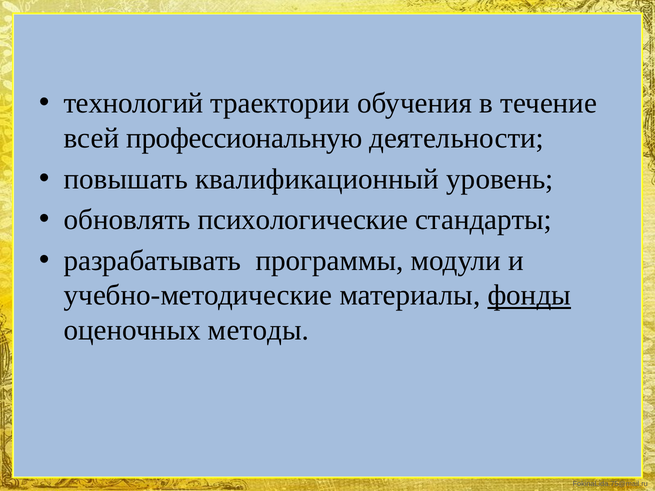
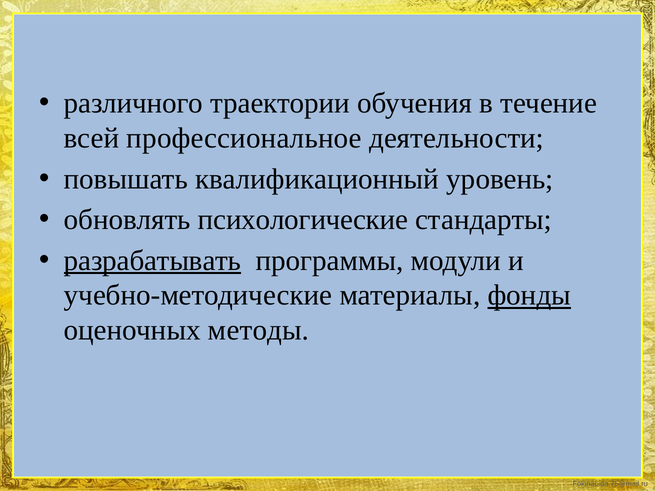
технологий: технологий -> различного (133, 103)
профессиональную: профессиональную -> профессиональное (244, 138)
разрабатывать underline: none -> present (153, 261)
